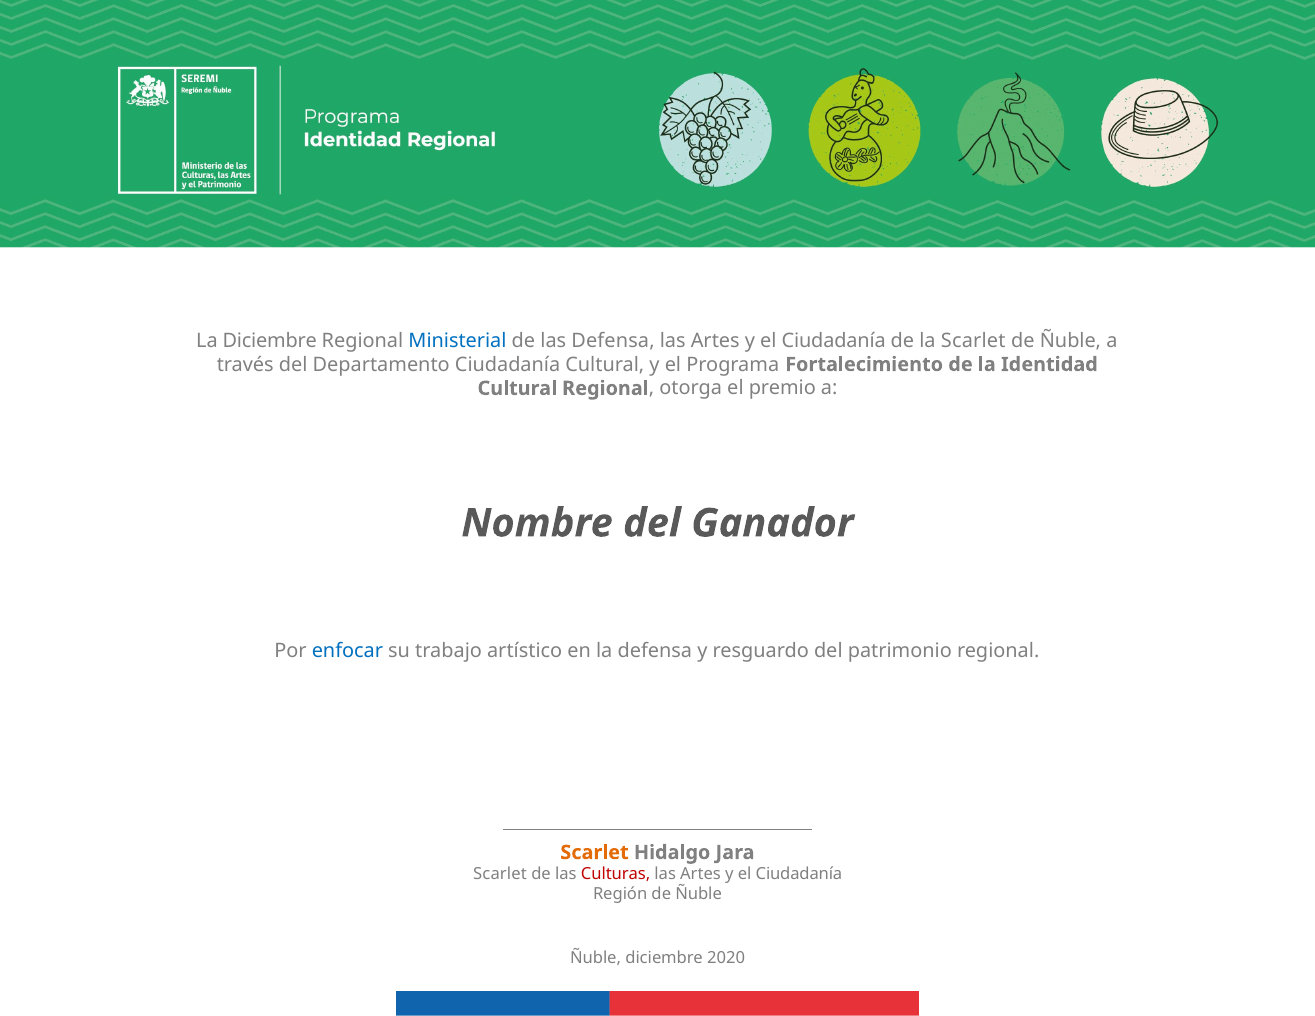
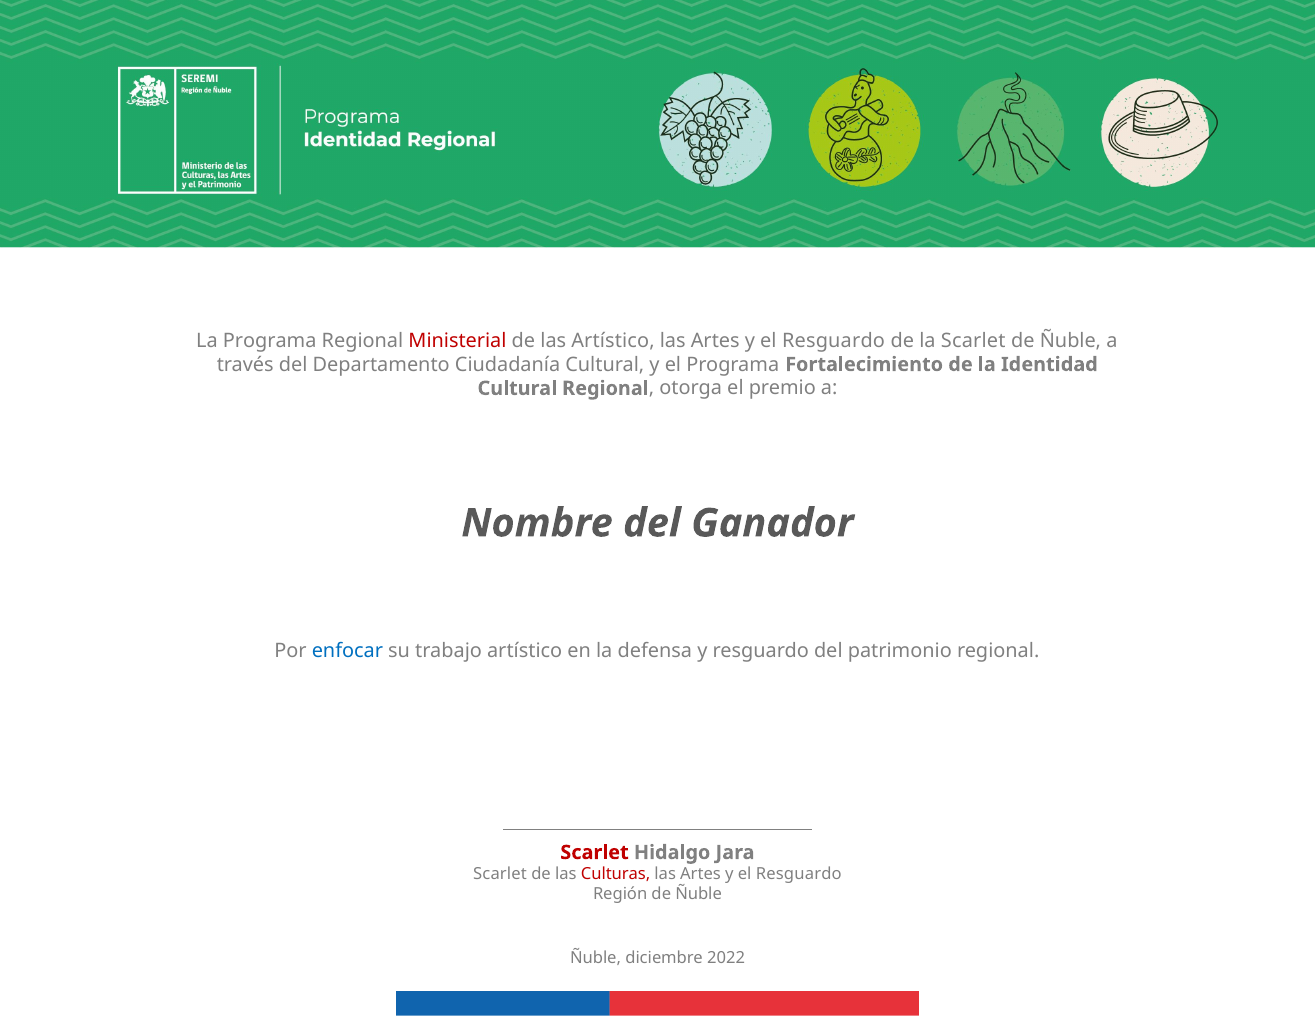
La Diciembre: Diciembre -> Programa (270, 341)
Ministerial colour: blue -> red (458, 341)
las Defensa: Defensa -> Artístico (613, 341)
Ciudadanía: Ciudadanía -> Resguardo (834, 341)
Scarlet colour: orange -> red (594, 853)
Ciudadanía: Ciudadanía -> Resguardo (799, 874)
2020: 2020 -> 2022 (726, 958)
